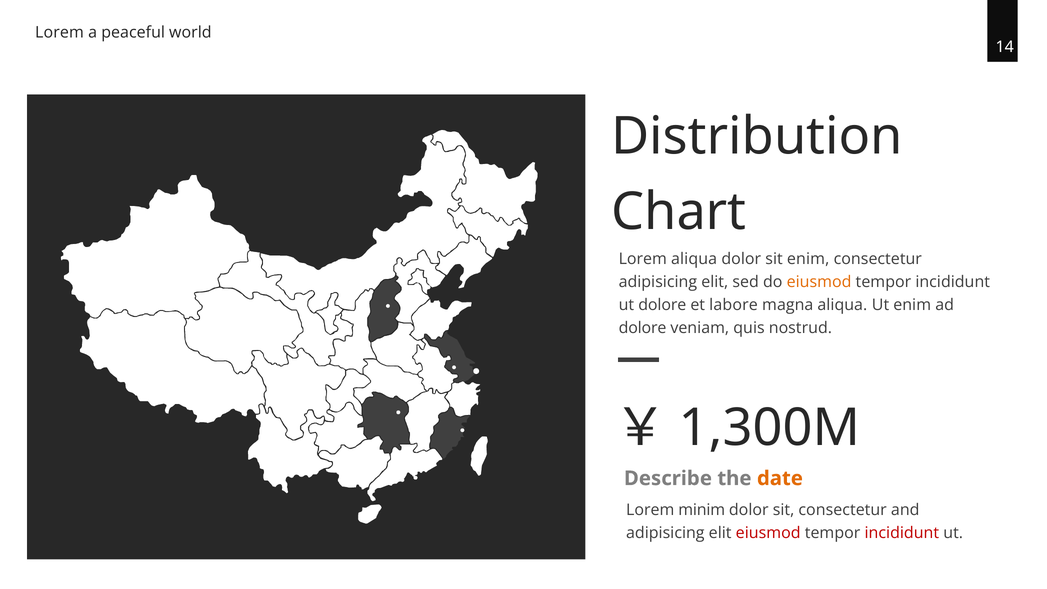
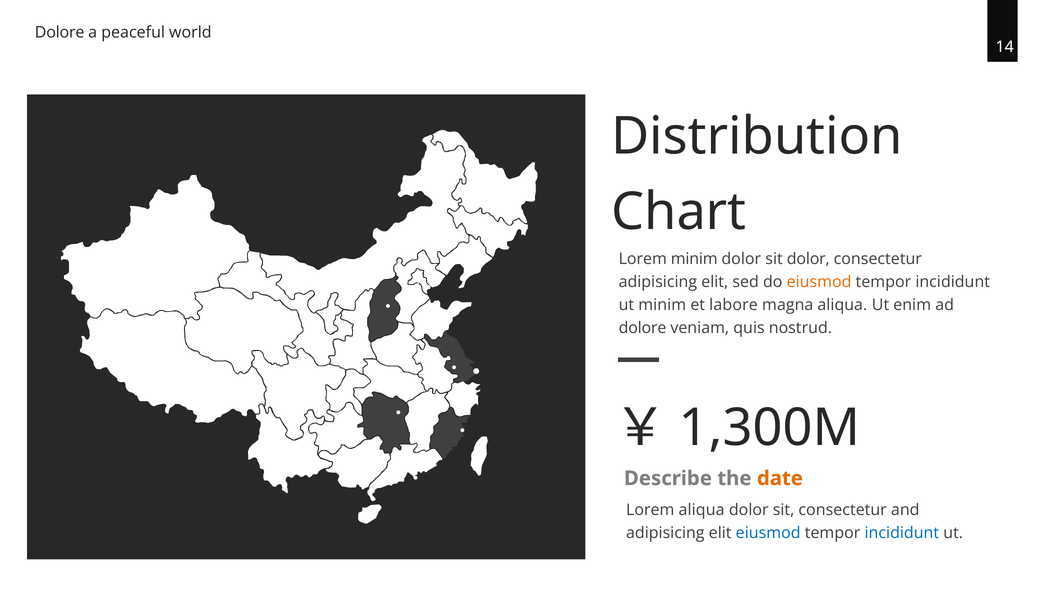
Lorem: Lorem -> Dolore (60, 32)
Lorem aliqua: aliqua -> minim (694, 259)
sit enim: enim -> dolor (808, 259)
ut dolore: dolore -> minim (662, 305)
Lorem minim: minim -> aliqua (702, 510)
eiusmod colour: red -> blue (768, 533)
incididunt colour: red -> blue (902, 533)
